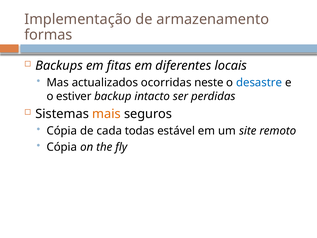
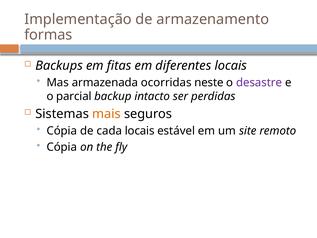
actualizados: actualizados -> armazenada (105, 82)
desastre colour: blue -> purple (259, 82)
estiver: estiver -> parcial (74, 96)
cada todas: todas -> locais (140, 131)
